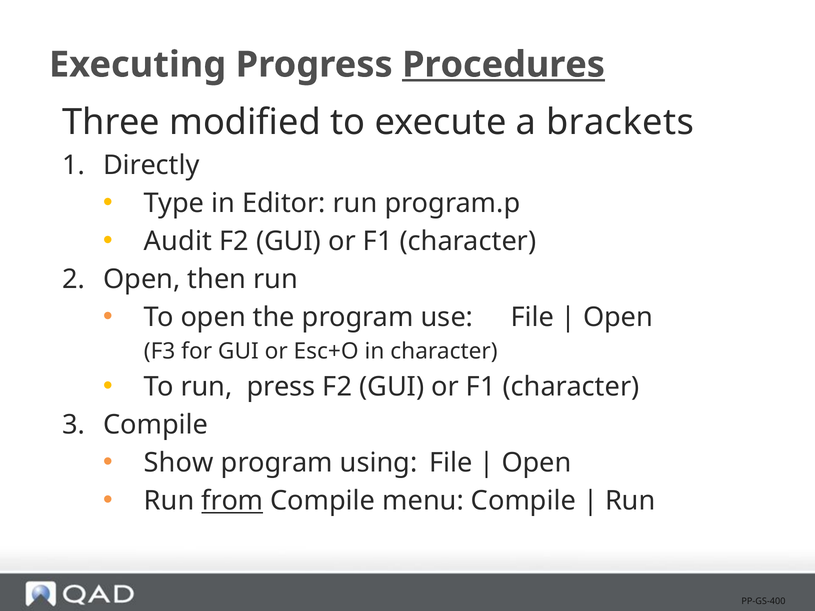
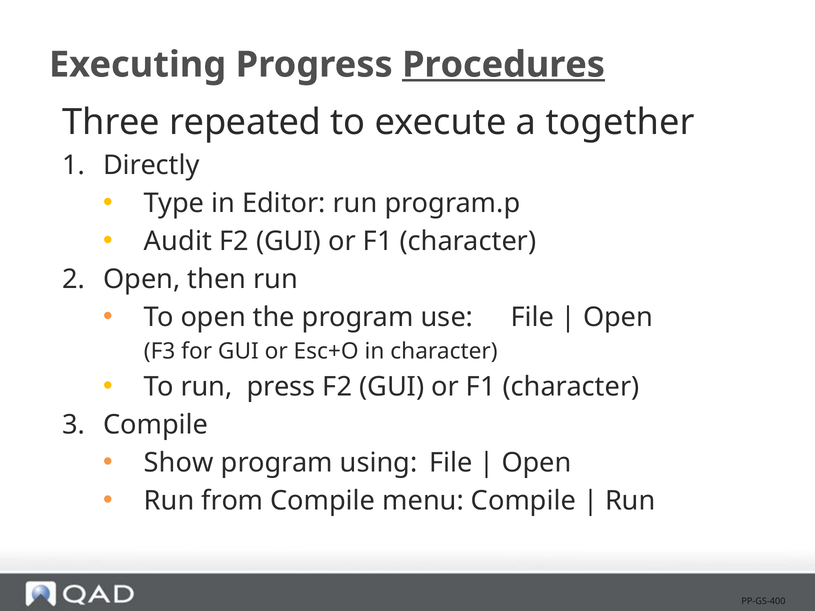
modified: modified -> repeated (245, 122)
brackets: brackets -> together (620, 122)
from underline: present -> none (232, 501)
